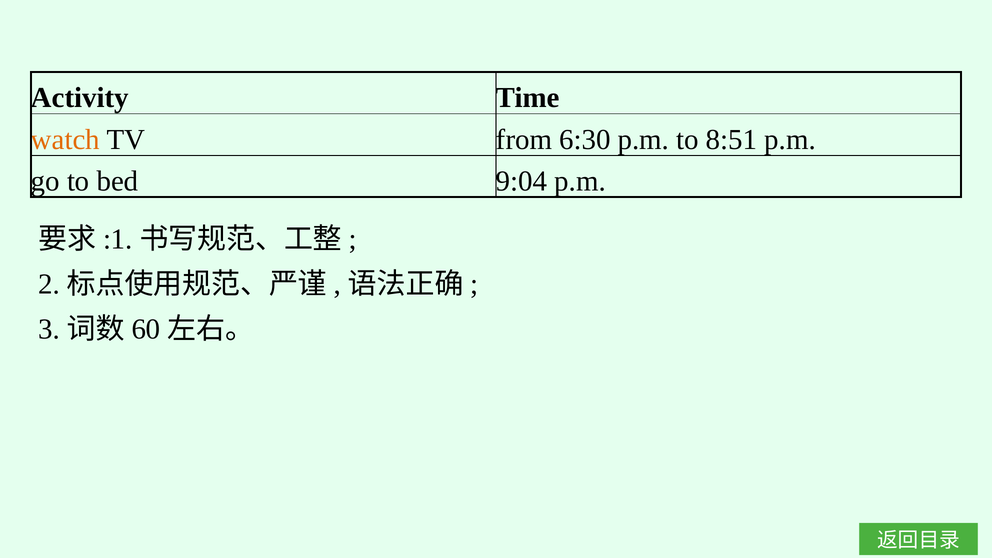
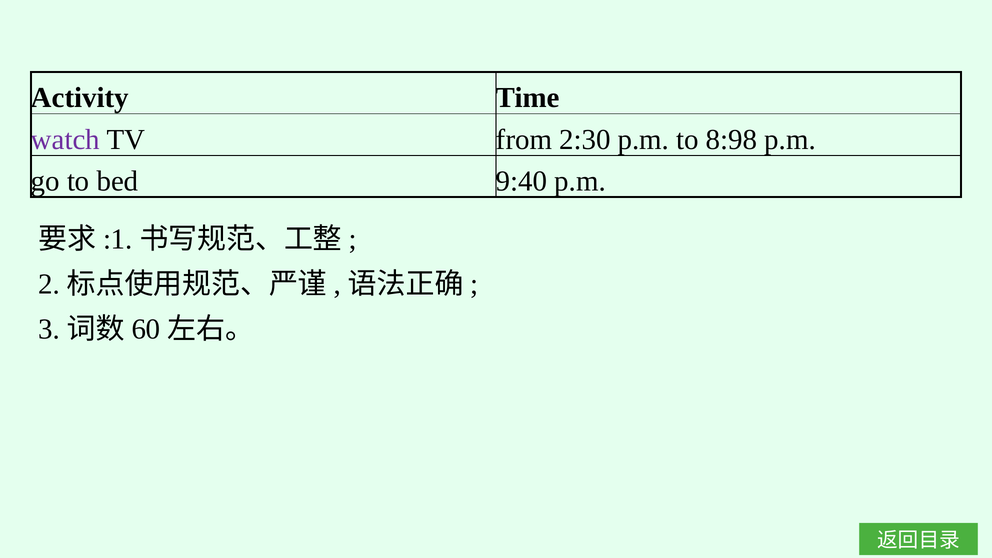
watch colour: orange -> purple (65, 140)
6:30: 6:30 -> 2:30 (585, 140)
8:51: 8:51 -> 8:98 (732, 140)
9:04: 9:04 -> 9:40 (522, 181)
